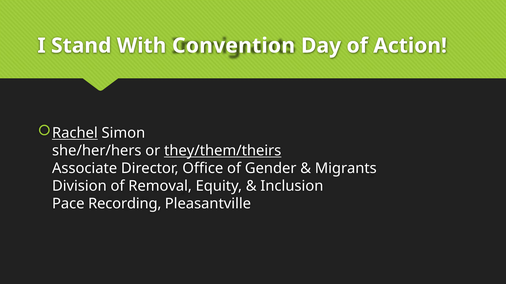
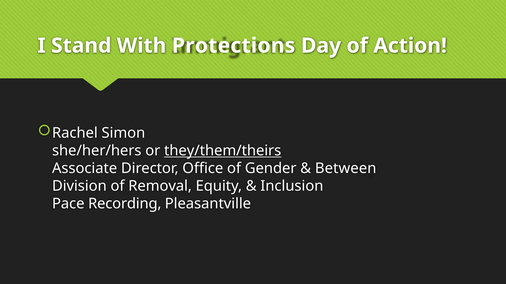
Convention: Convention -> Protections (234, 46)
Rachel underline: present -> none (75, 133)
Migrants: Migrants -> Between (346, 169)
